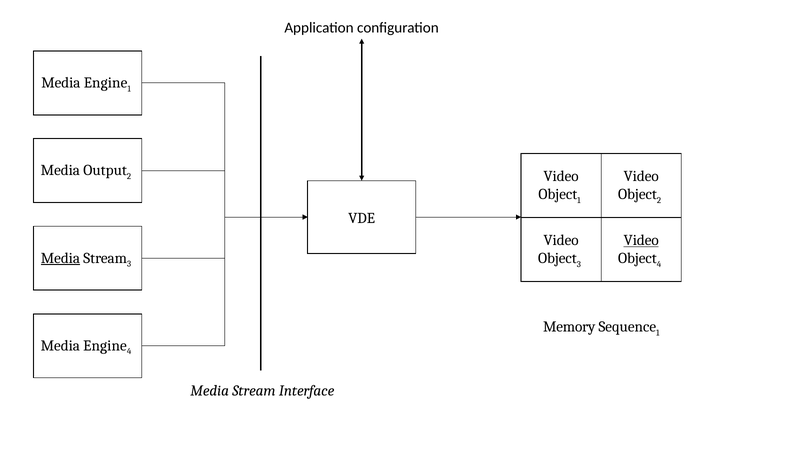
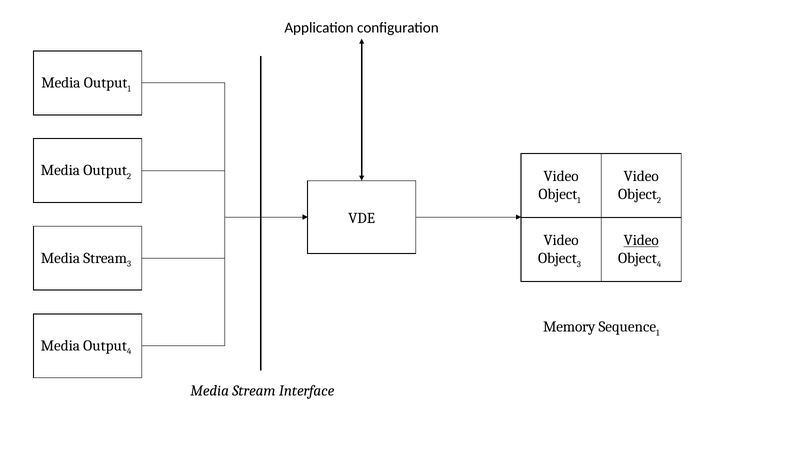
Engine: Engine -> Output (106, 83)
Media underline: present -> none (60, 258)
Engine: Engine -> Output (105, 346)
